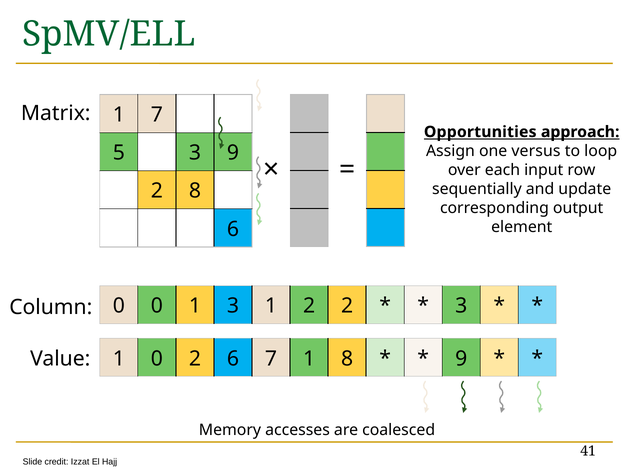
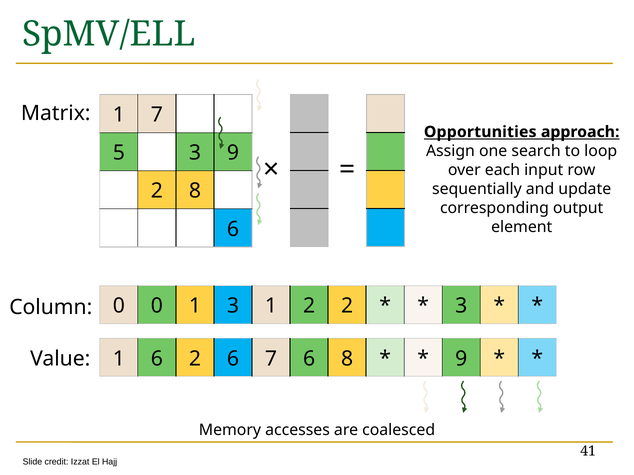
versus: versus -> search (536, 151)
1 0: 0 -> 6 (157, 359)
7 1: 1 -> 6 (309, 359)
